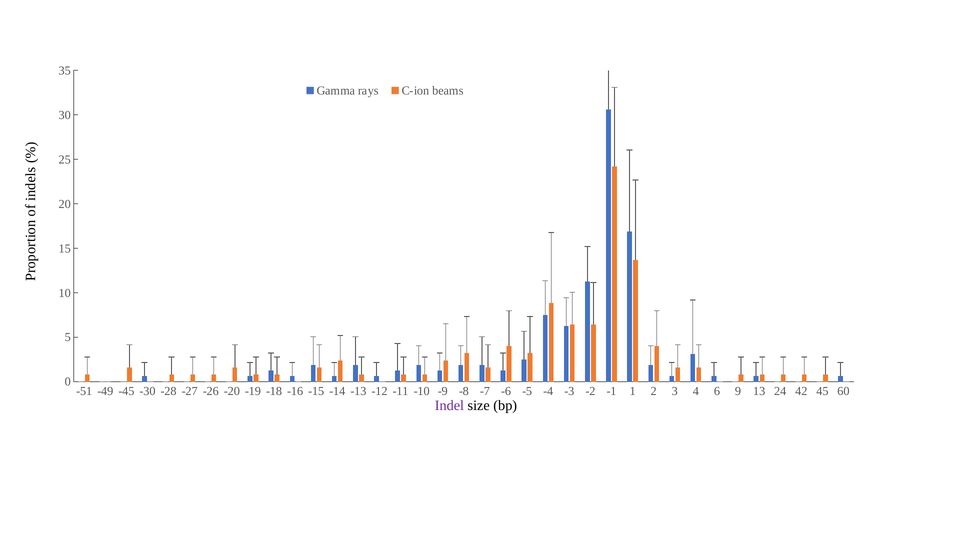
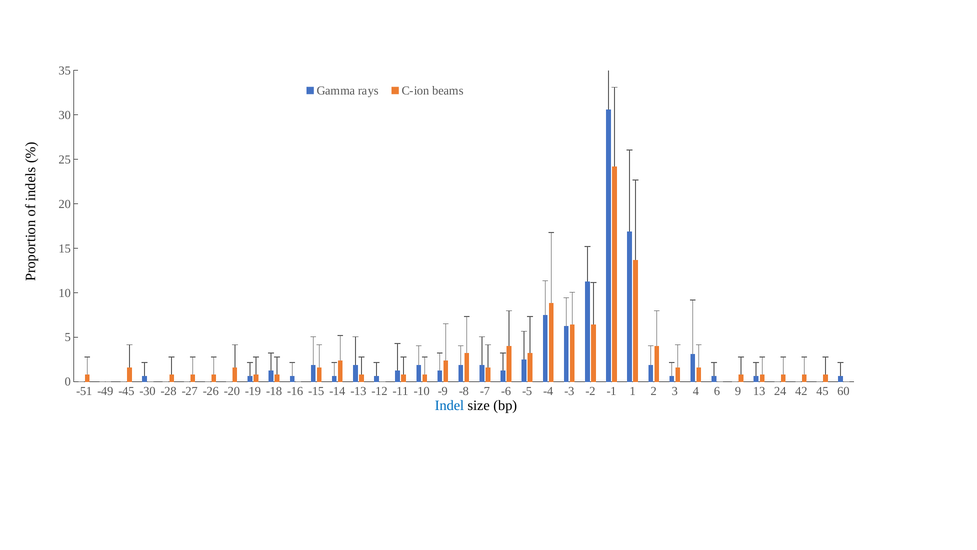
Indel colour: purple -> blue (449, 405)
